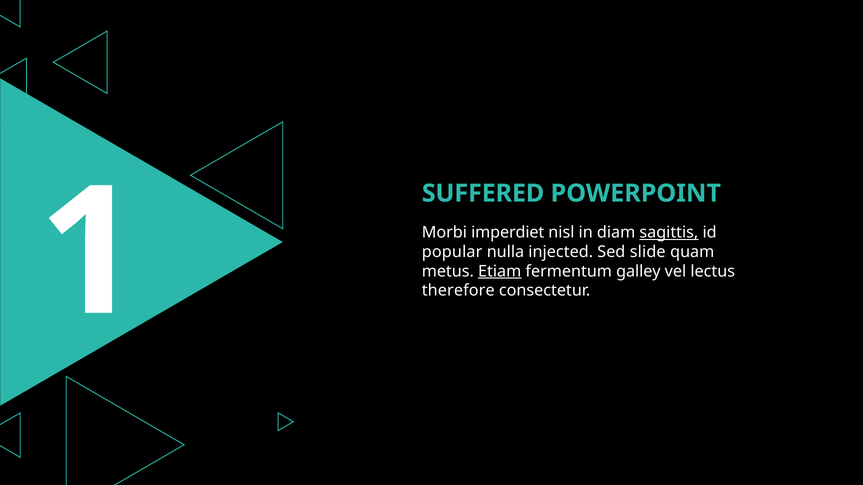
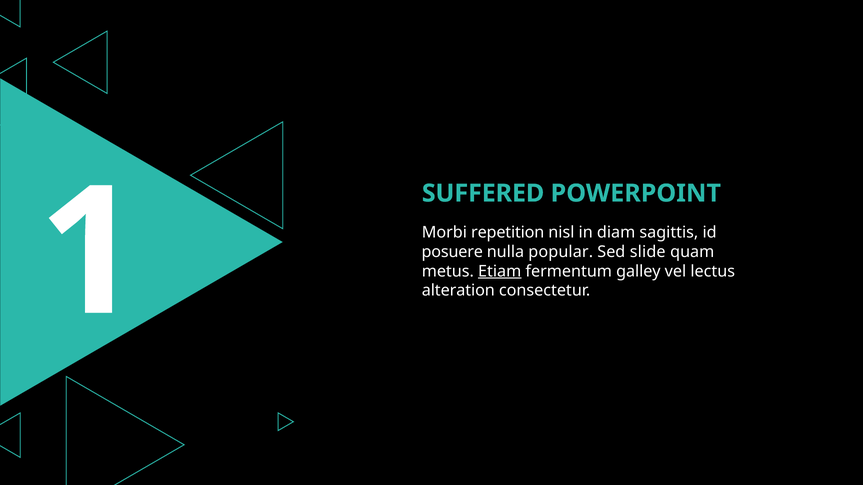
imperdiet: imperdiet -> repetition (508, 233)
sagittis underline: present -> none (669, 233)
popular: popular -> posuere (452, 252)
injected: injected -> popular (561, 252)
therefore: therefore -> alteration (458, 291)
